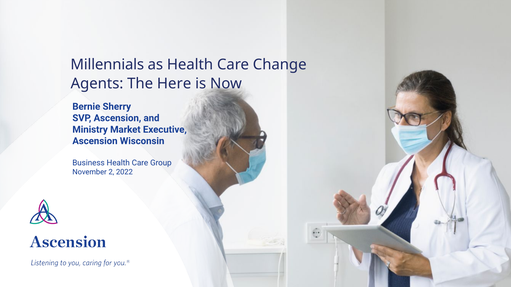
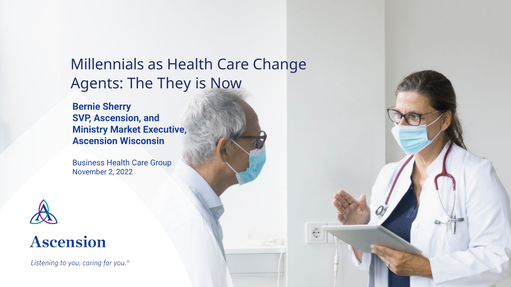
Here: Here -> They (174, 84)
